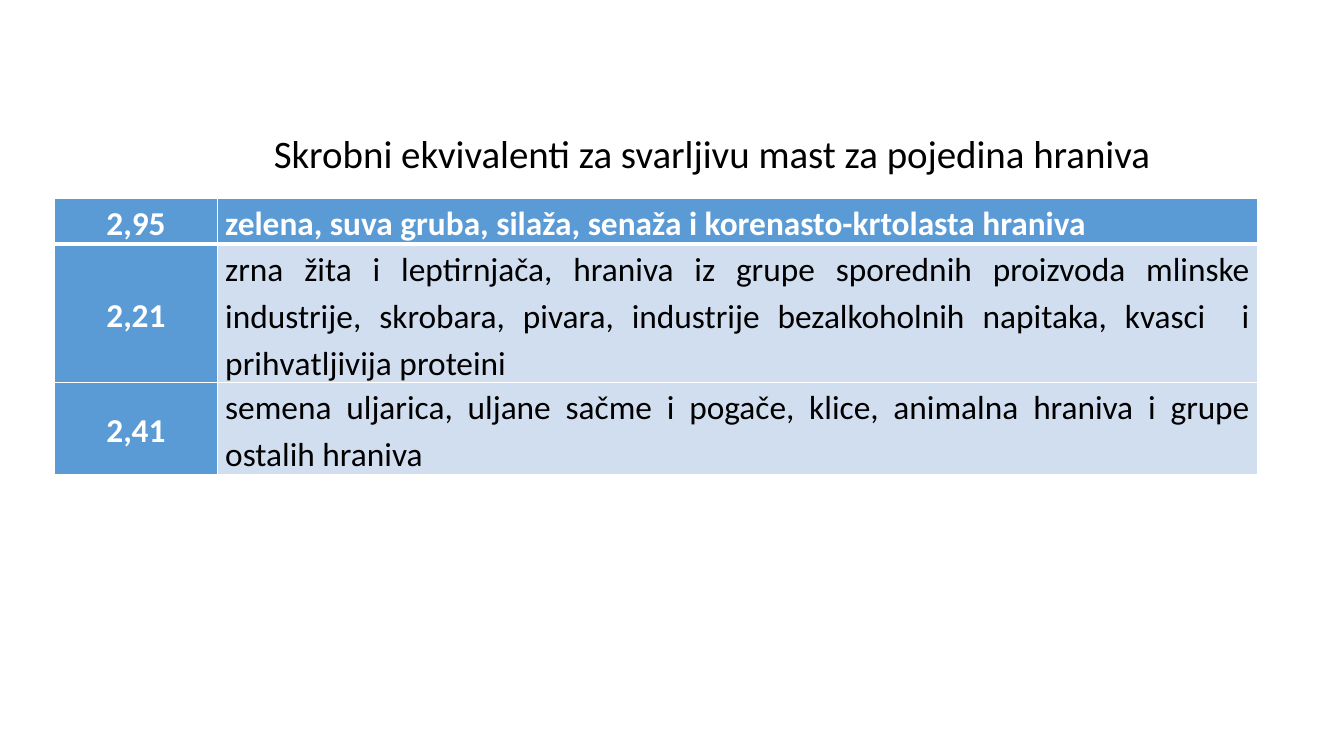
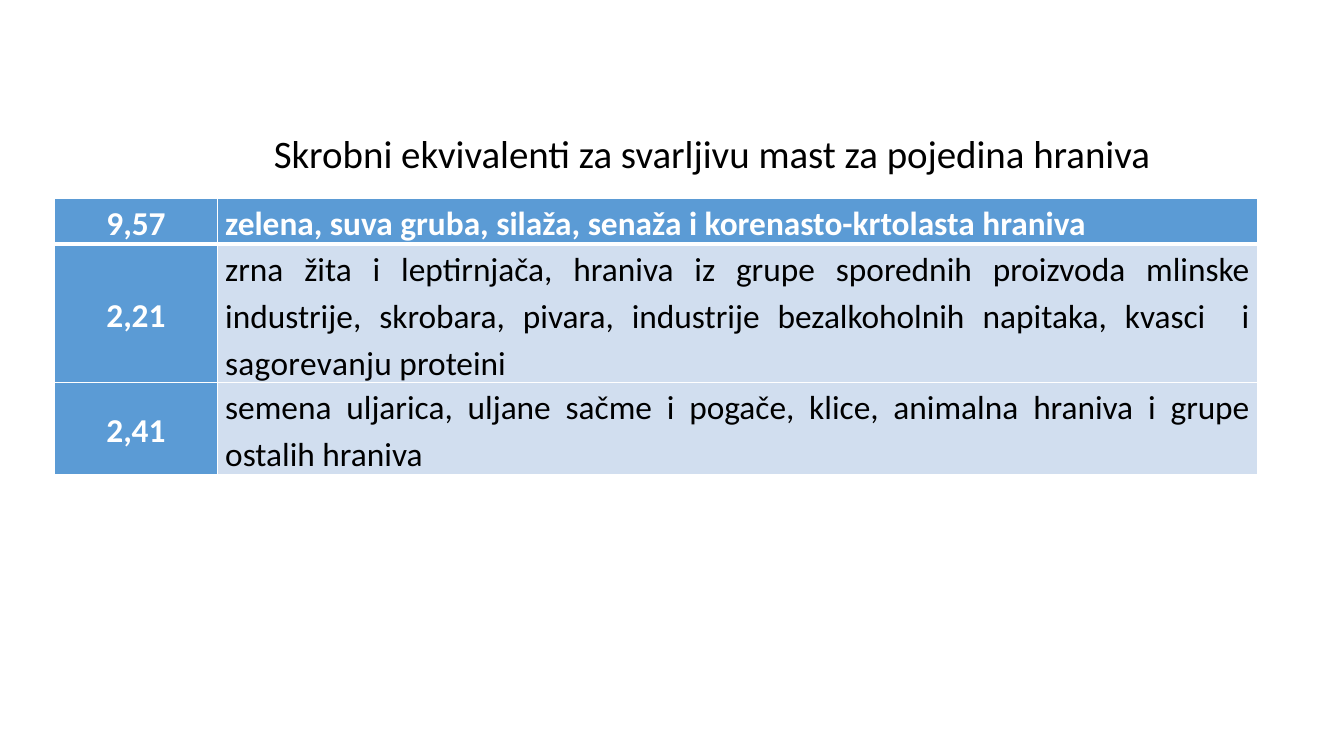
2,95: 2,95 -> 9,57 (136, 225)
prihvatljivija: prihvatljivija -> sagorevanju (308, 364)
